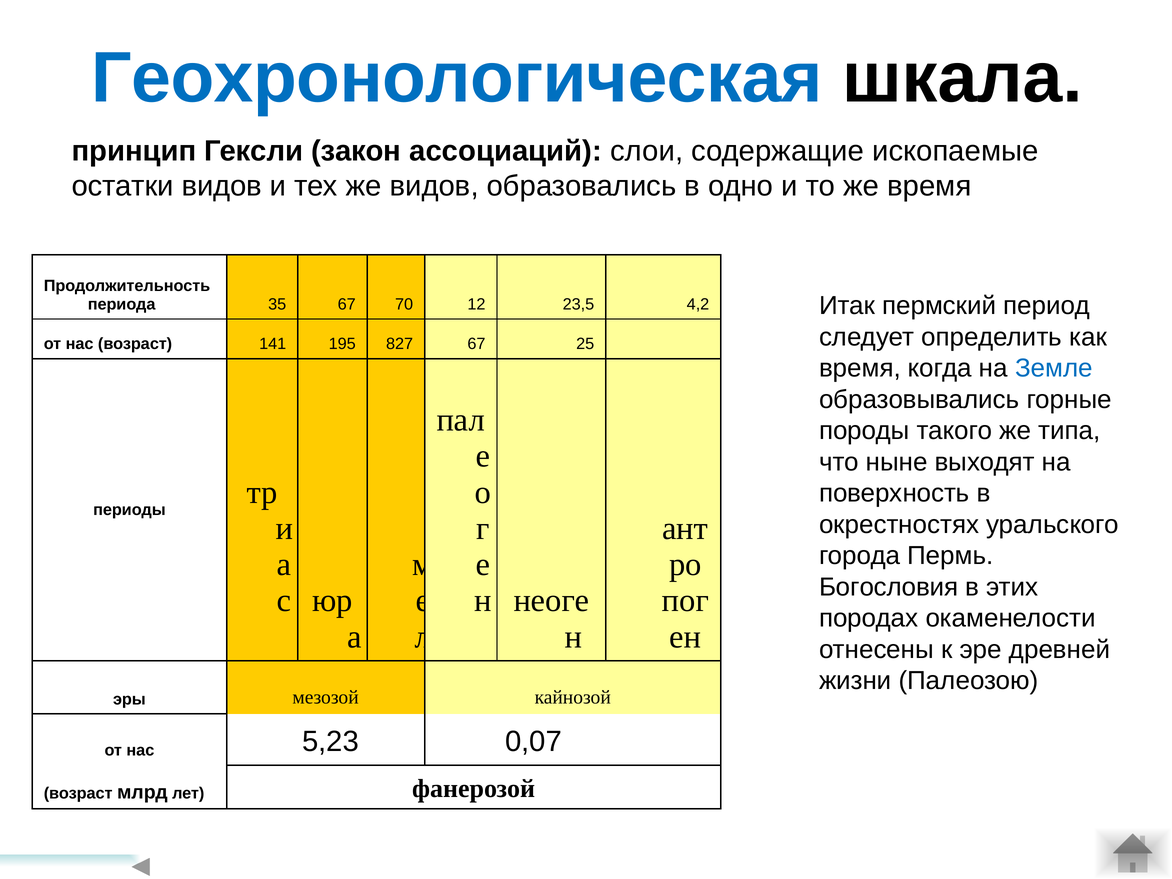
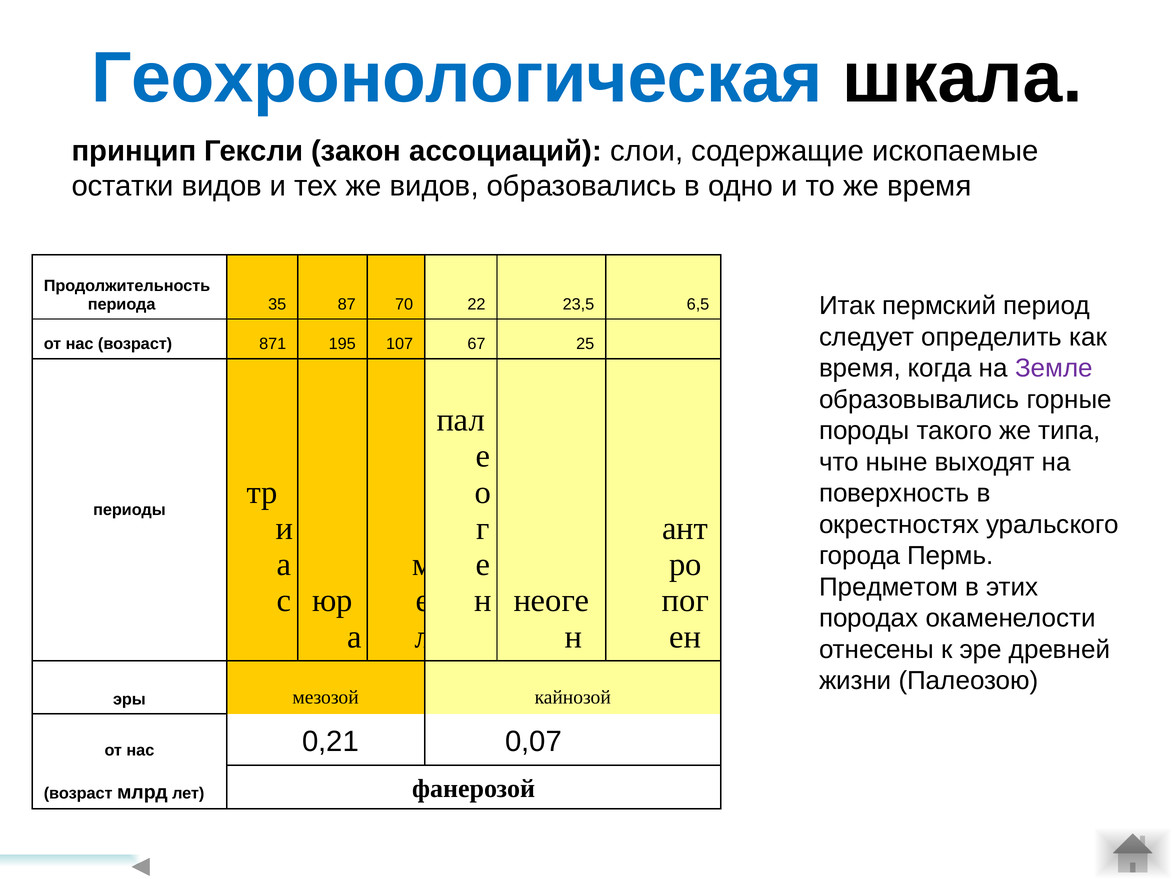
35 67: 67 -> 87 (347, 304)
12: 12 -> 22 (476, 304)
4,2: 4,2 -> 6,5 (698, 304)
141: 141 -> 871 (273, 344)
827: 827 -> 107 (400, 344)
Земле colour: blue -> purple (1054, 368)
Богословия: Богословия -> Предметом (889, 587)
5,23: 5,23 -> 0,21 (331, 742)
